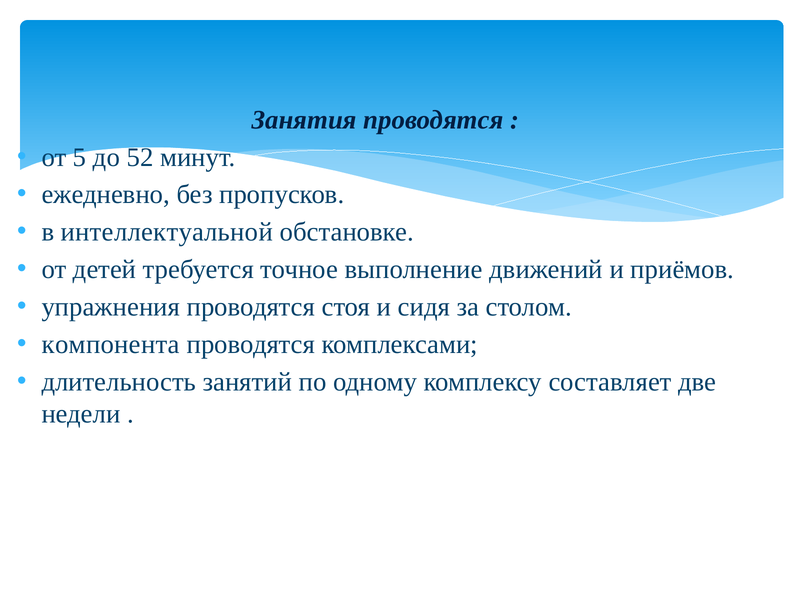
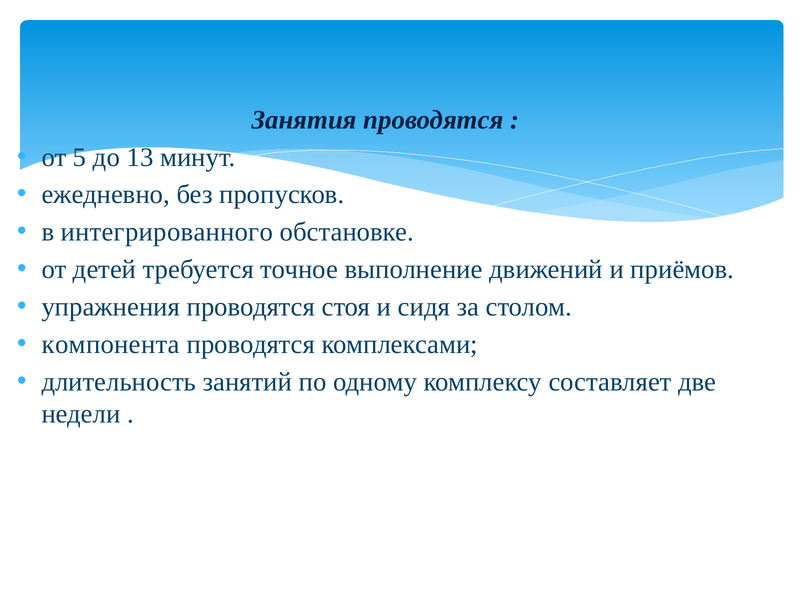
52: 52 -> 13 (140, 157)
интеллектуальной: интеллектуальной -> интегрированного (167, 232)
